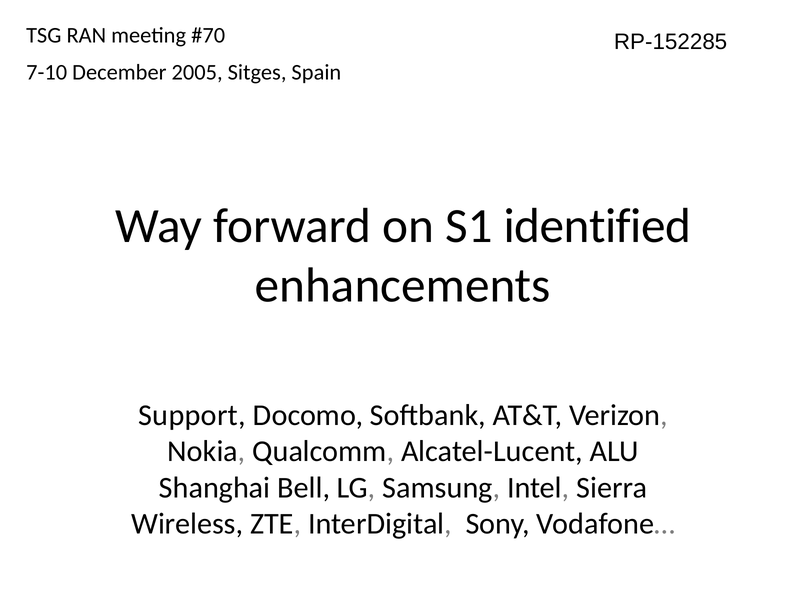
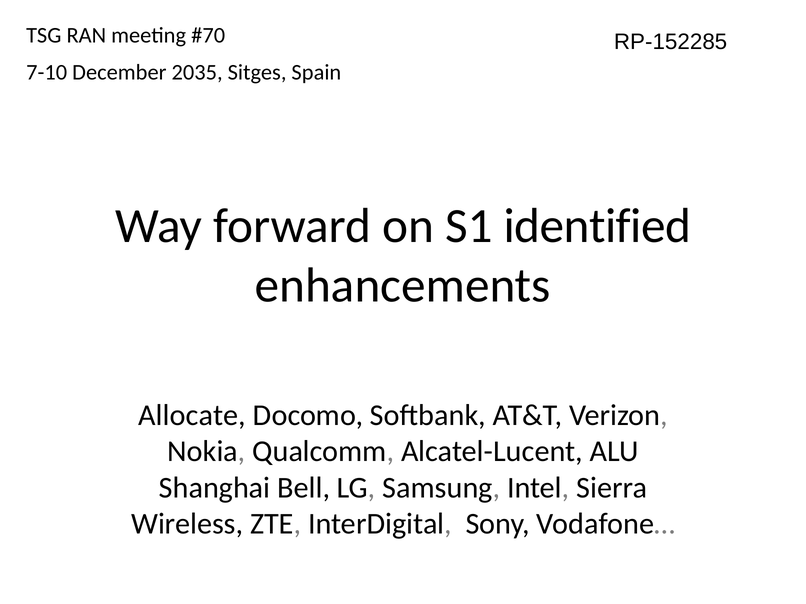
2005: 2005 -> 2035 (197, 73)
Support: Support -> Allocate (192, 415)
